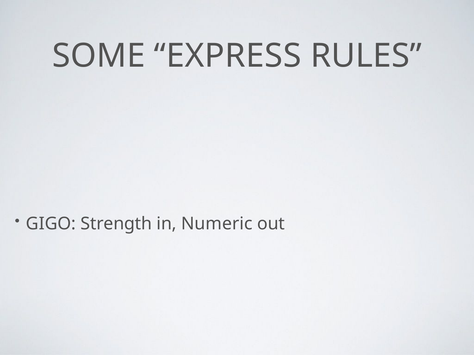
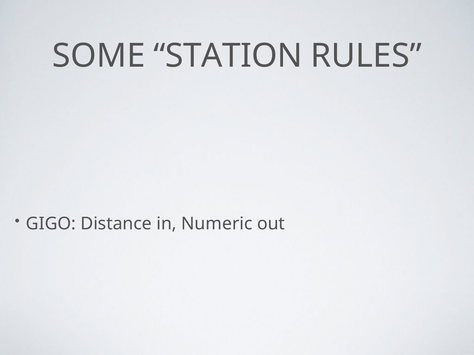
EXPRESS: EXPRESS -> STATION (228, 56)
Strength: Strength -> Distance (116, 224)
